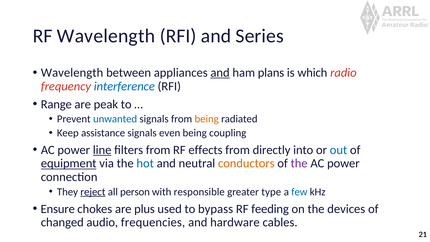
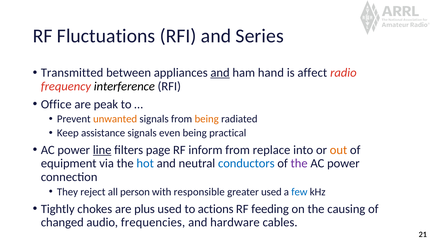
RF Wavelength: Wavelength -> Fluctuations (106, 36)
Wavelength: Wavelength -> Transmitted (72, 73)
plans: plans -> hand (271, 73)
which: which -> affect (312, 73)
interference colour: blue -> black (124, 86)
Range: Range -> Office (56, 104)
unwanted colour: blue -> orange (115, 119)
coupling: coupling -> practical (228, 133)
filters from: from -> page (158, 150)
effects: effects -> inform (205, 150)
directly: directly -> replace (272, 150)
out colour: blue -> orange (338, 150)
equipment underline: present -> none (69, 163)
conductors colour: orange -> blue (246, 163)
reject underline: present -> none (93, 192)
greater type: type -> used (271, 192)
Ensure: Ensure -> Tightly (58, 209)
bypass: bypass -> actions (216, 209)
devices: devices -> causing (346, 209)
